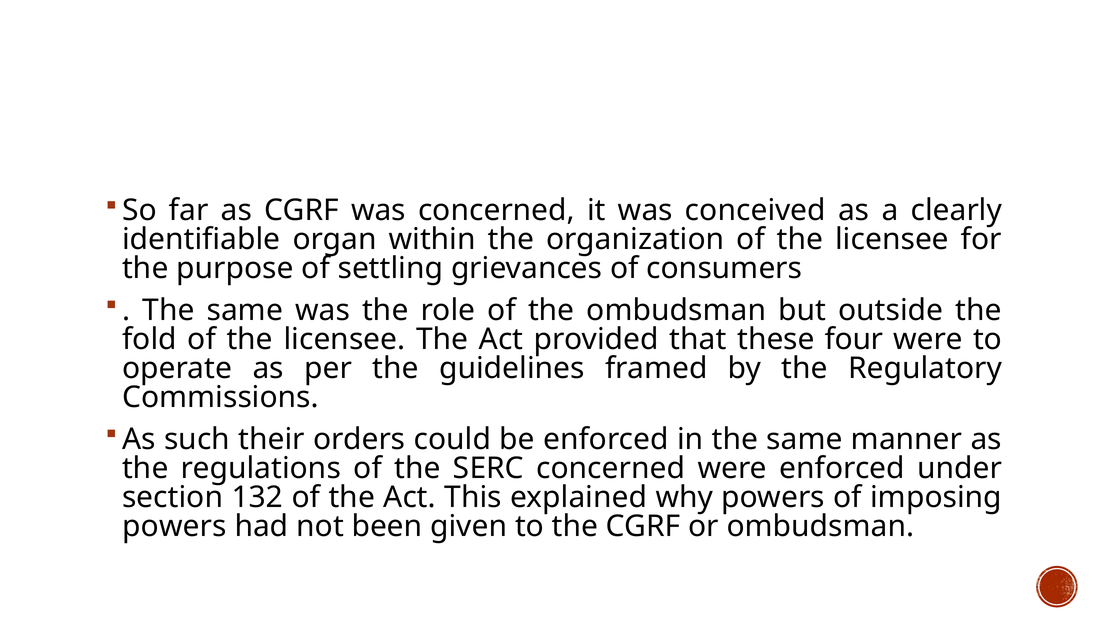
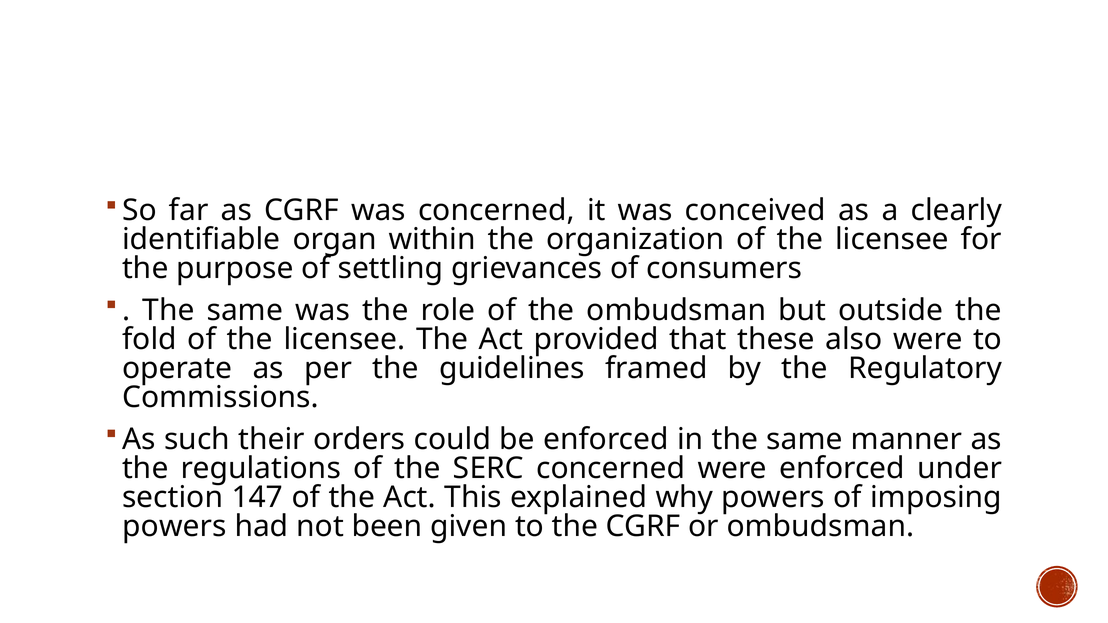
four: four -> also (854, 339)
132: 132 -> 147 (257, 498)
